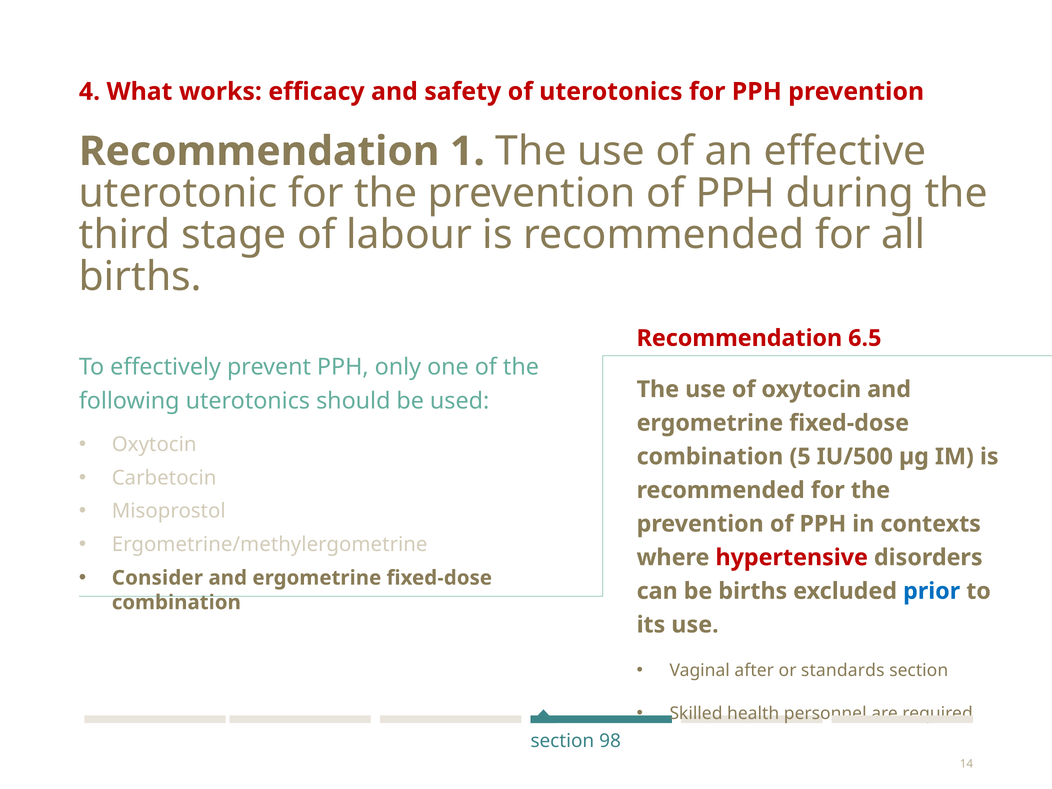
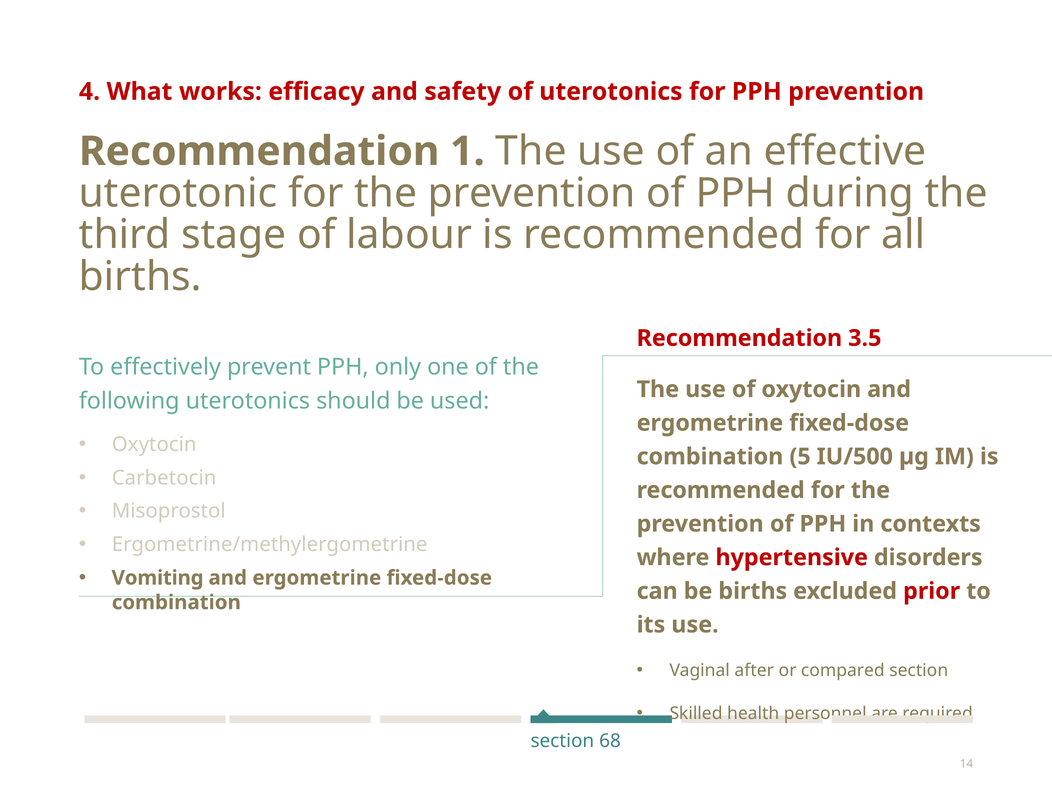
6.5: 6.5 -> 3.5 (865, 338)
Consider: Consider -> Vomiting (158, 578)
prior colour: blue -> red (932, 591)
standards: standards -> compared (843, 671)
98: 98 -> 68 (610, 741)
